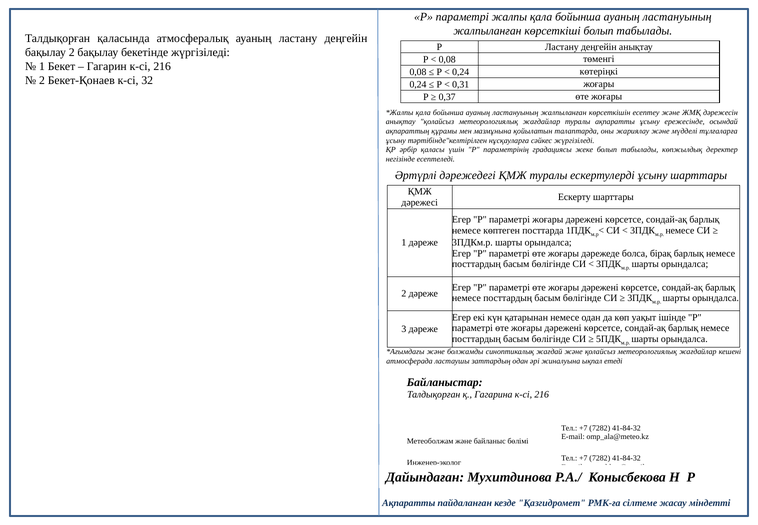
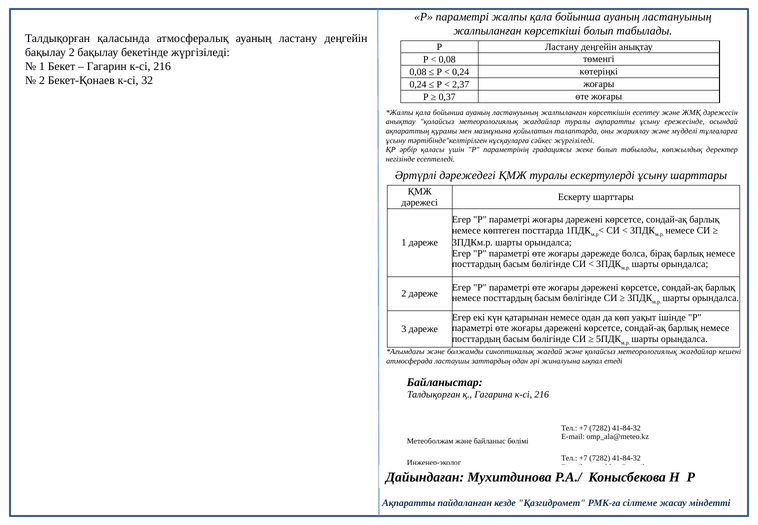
0,31: 0,31 -> 2,37 (461, 84)
